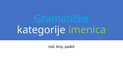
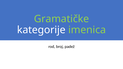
Gramatičke colour: light blue -> light green (61, 19)
